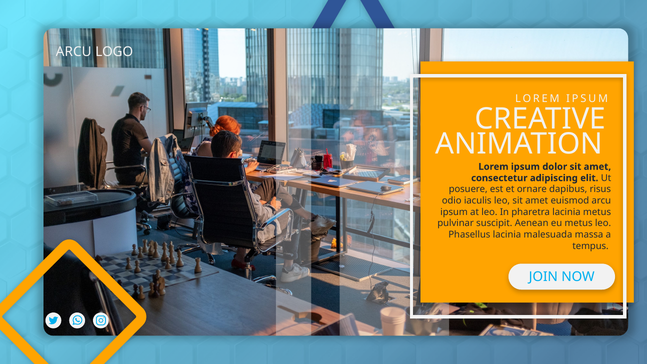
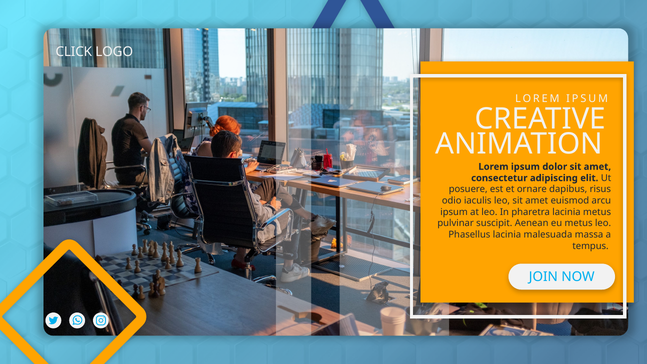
ARCU: ARCU -> CLICK (74, 52)
